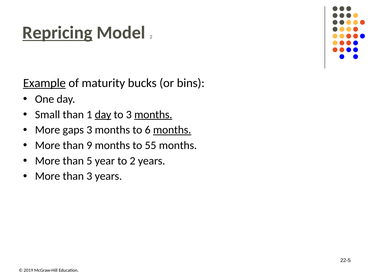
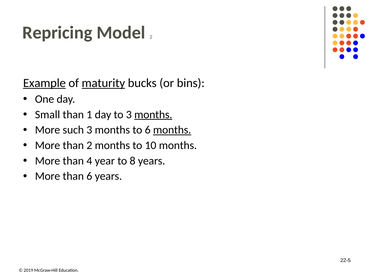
Repricing underline: present -> none (57, 33)
maturity underline: none -> present (103, 83)
day underline: present -> none (103, 114)
gaps: gaps -> such (73, 130)
than 9: 9 -> 2 (89, 145)
55: 55 -> 10 (151, 145)
5: 5 -> 4 (89, 161)
to 2: 2 -> 8 (133, 161)
than 3: 3 -> 6 (89, 176)
